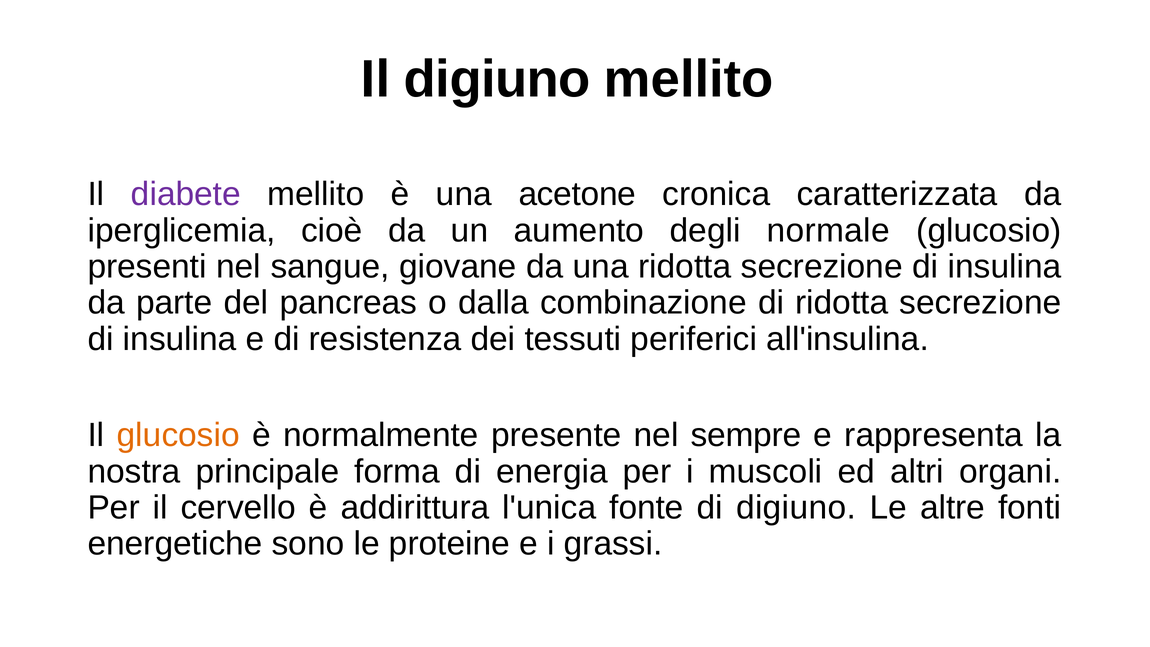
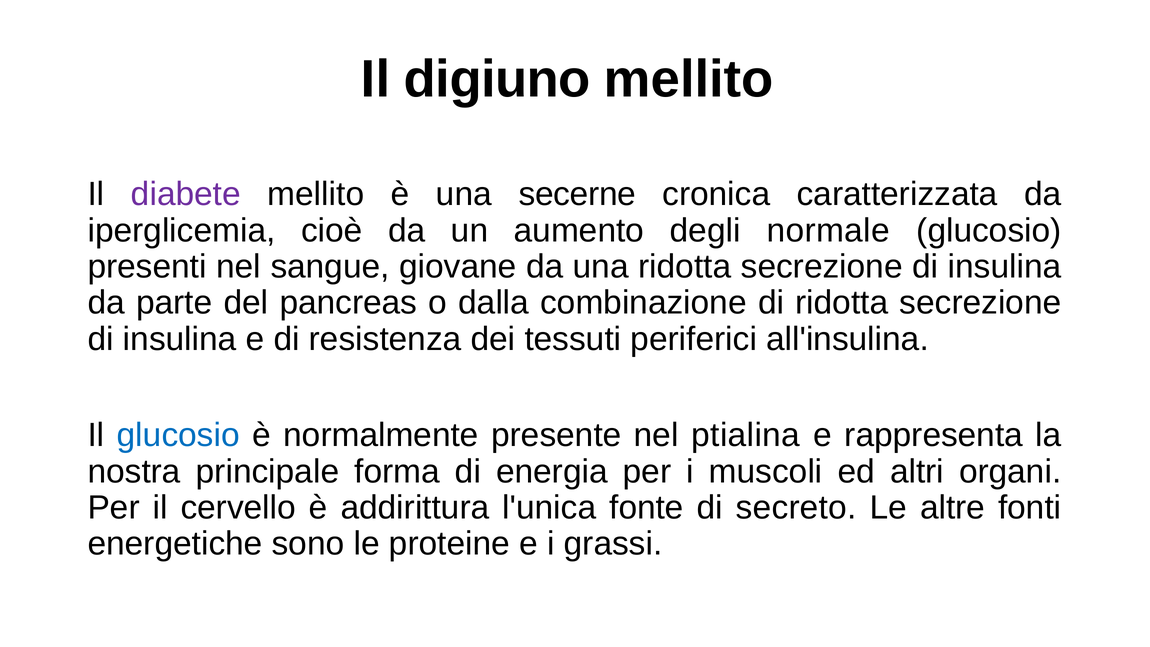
acetone: acetone -> secerne (577, 194)
glucosio colour: orange -> blue (178, 435)
sempre: sempre -> ptialina (746, 435)
di digiuno: digiuno -> secreto (796, 508)
